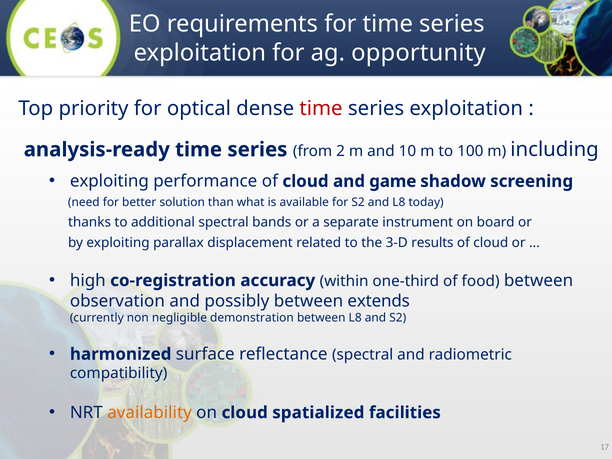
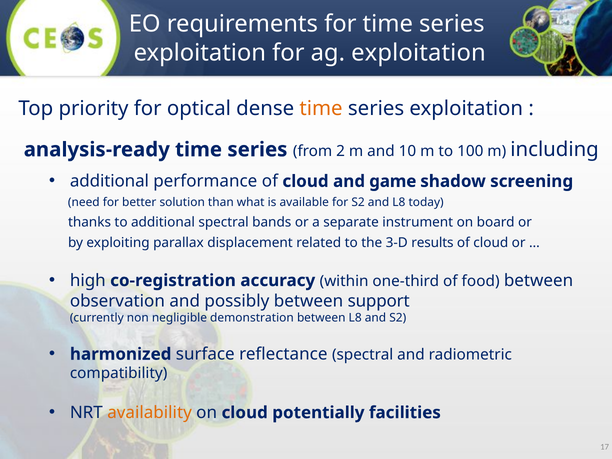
ag opportunity: opportunity -> exploitation (418, 53)
time colour: red -> orange (321, 108)
exploiting: exploiting -> additional (109, 181)
extends: extends -> support (379, 301)
spatialized: spatialized -> potentially (318, 413)
